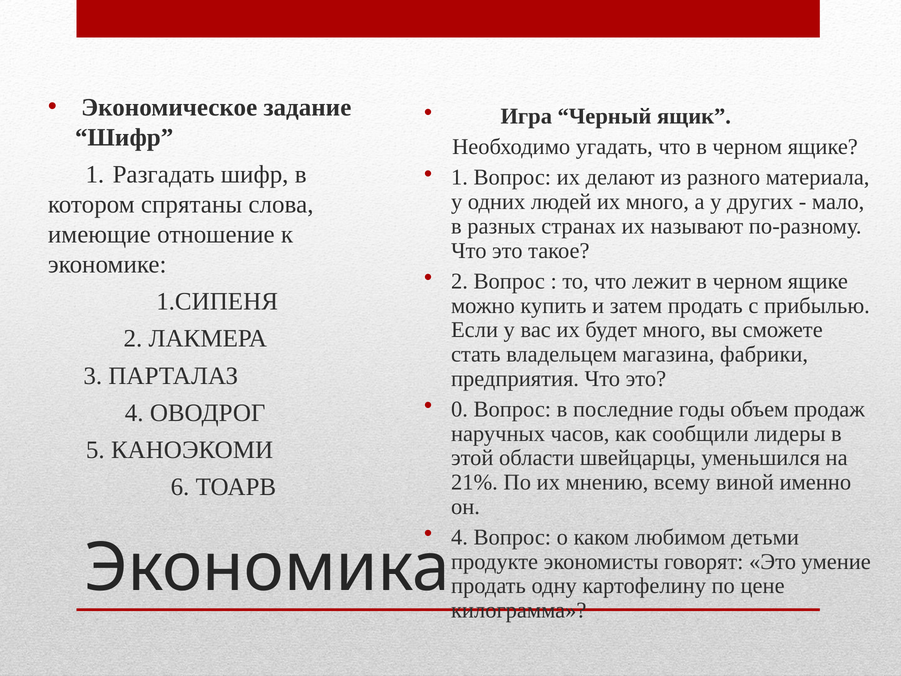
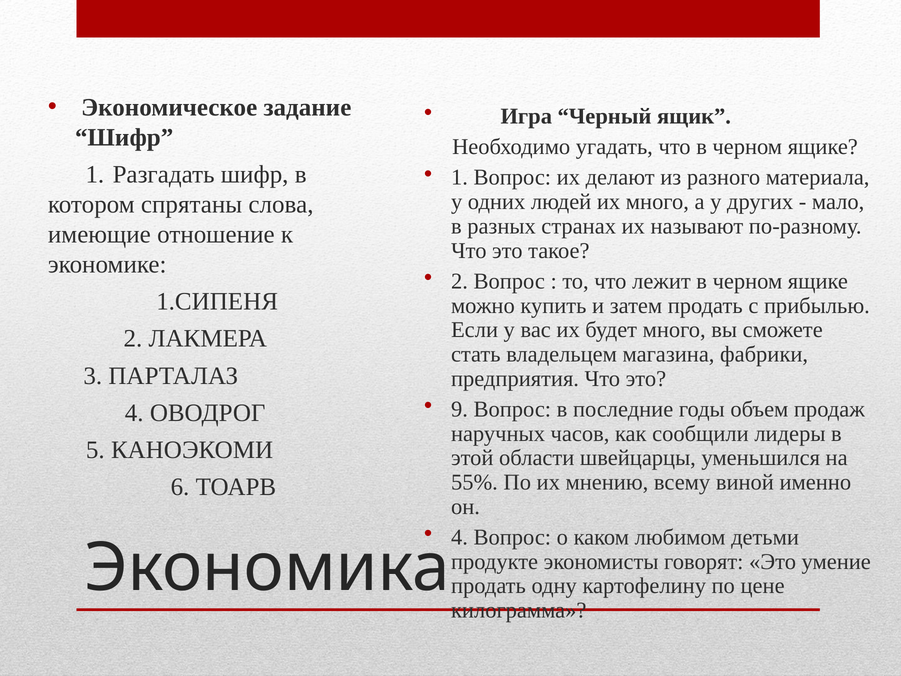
0: 0 -> 9 (460, 409)
21%: 21% -> 55% (474, 482)
